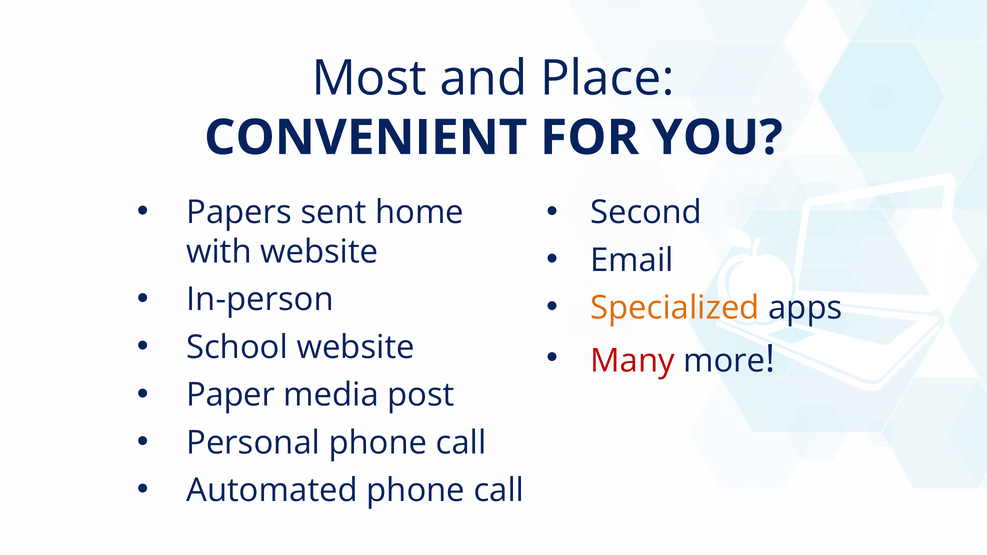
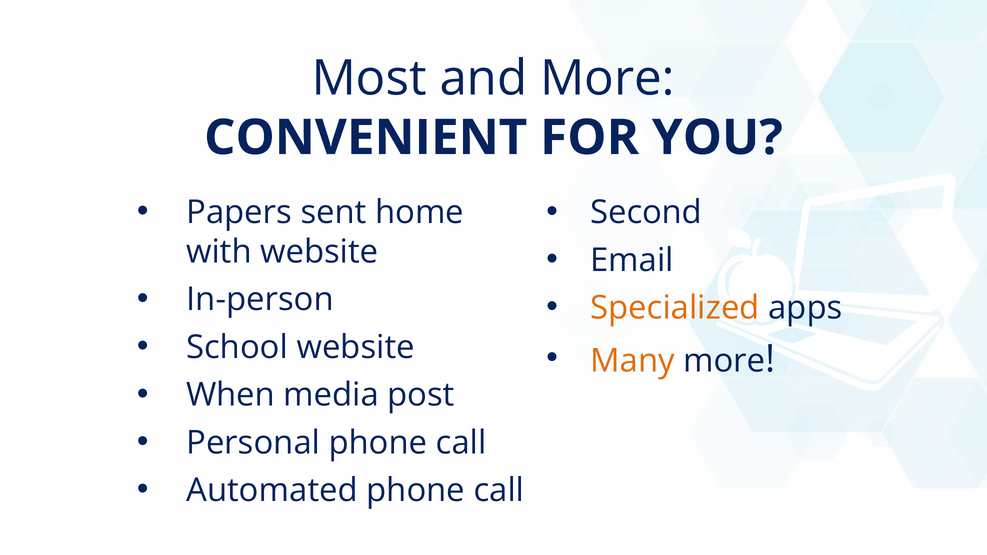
and Place: Place -> More (607, 79)
Many colour: red -> orange (632, 361)
Paper: Paper -> When (231, 395)
